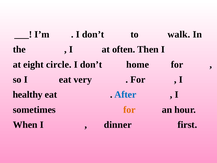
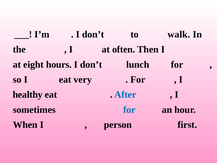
circle: circle -> hours (59, 64)
home: home -> lunch (138, 64)
for colour: orange -> blue (129, 110)
dinner: dinner -> person (118, 125)
